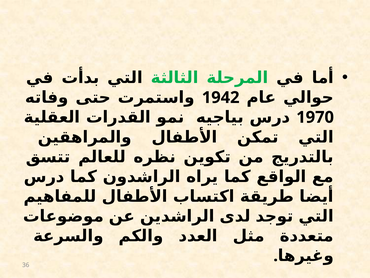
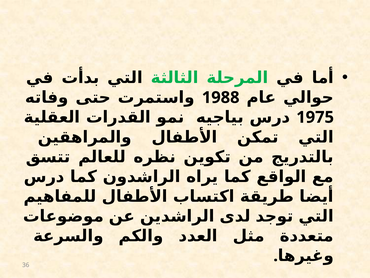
1942: 1942 -> 1988 (221, 97)
1970: 1970 -> 1975 (315, 117)
